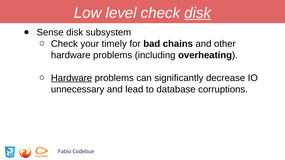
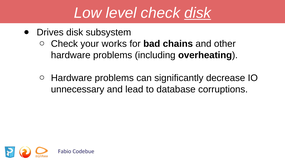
Sense: Sense -> Drives (50, 32)
timely: timely -> works (114, 44)
Hardware underline: present -> none (72, 78)
